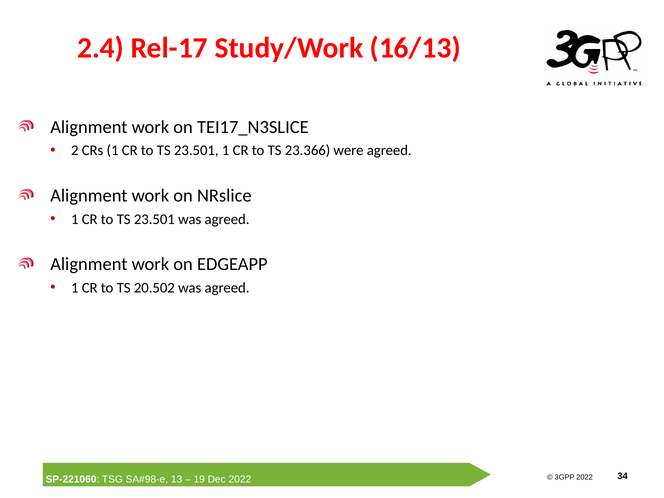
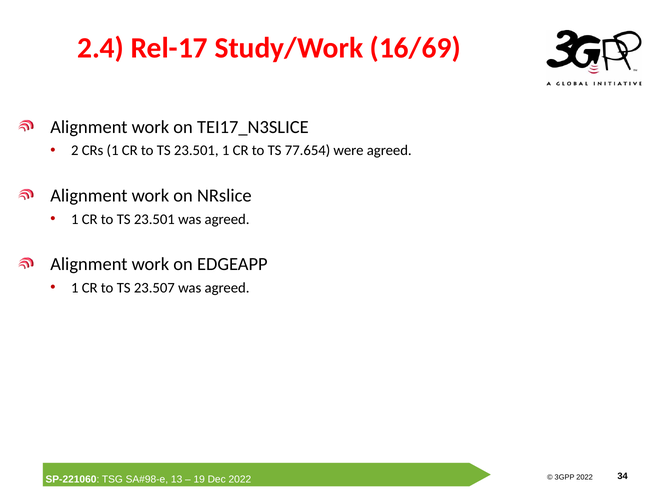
16/13: 16/13 -> 16/69 (415, 48)
23.366: 23.366 -> 77.654 (308, 151)
20.502: 20.502 -> 23.507 (154, 288)
